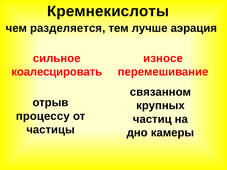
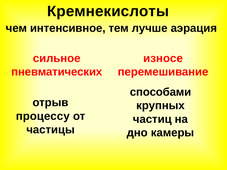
разделяется: разделяется -> интенсивное (68, 28)
коалесцировать: коалесцировать -> пневматических (57, 72)
связанном: связанном -> способами (161, 92)
